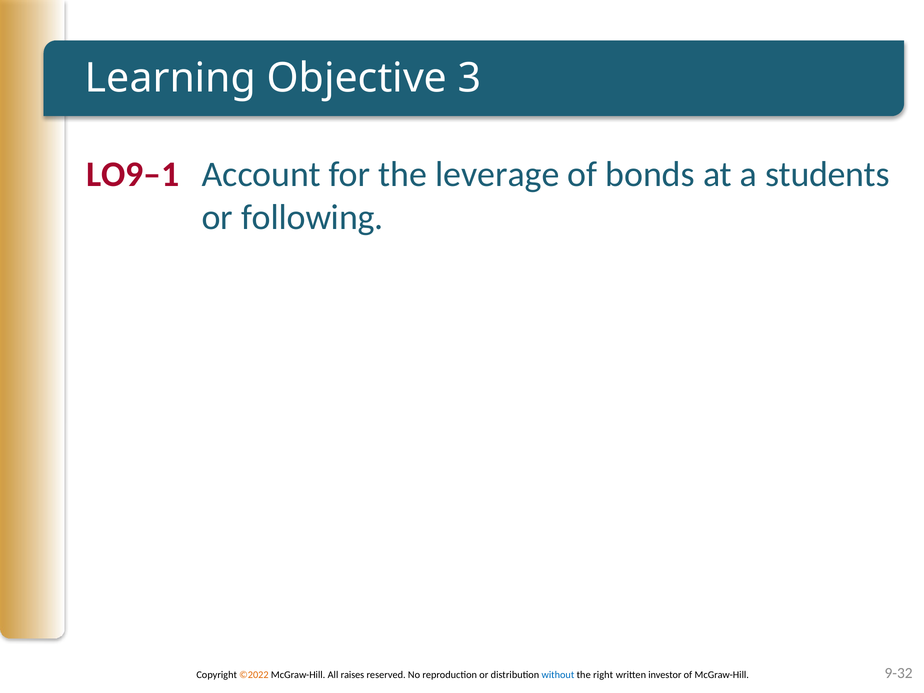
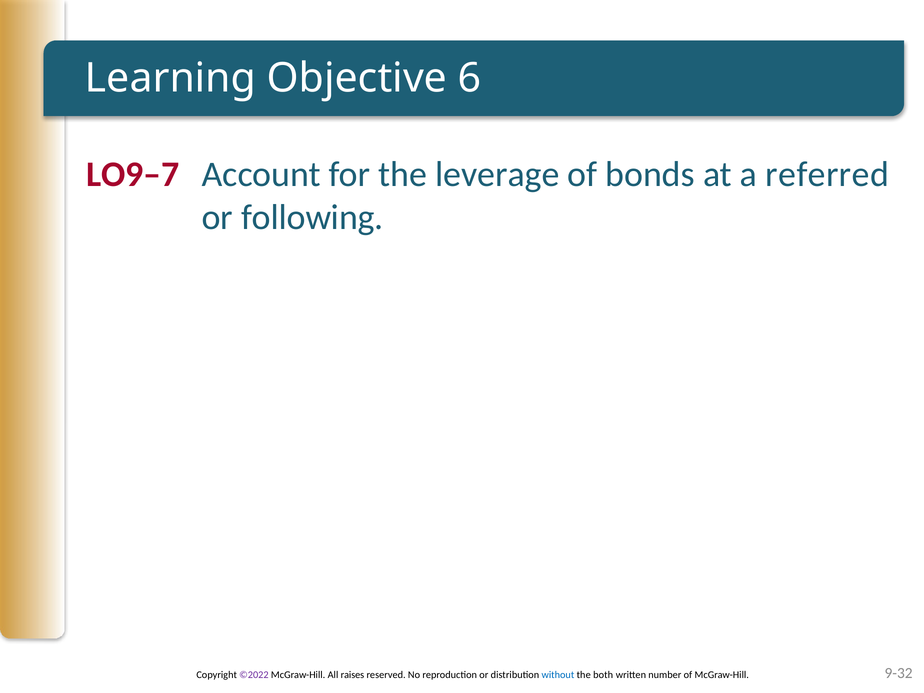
3: 3 -> 6 (470, 78)
LO9–1: LO9–1 -> LO9–7 (133, 174)
students: students -> referred (827, 174)
©2022 colour: orange -> purple (254, 675)
right: right -> both (603, 675)
investor: investor -> number (665, 675)
